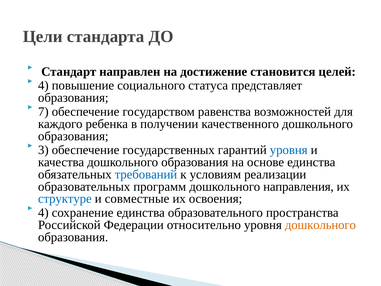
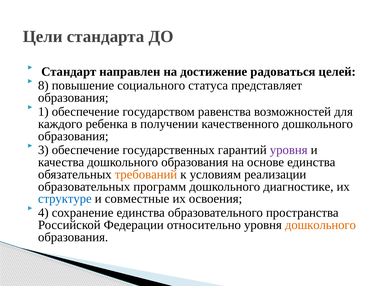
становится: становится -> радоваться (283, 72)
4: 4 -> 8 (43, 85)
7: 7 -> 1 (43, 112)
уровня colour: blue -> purple (289, 150)
требований colour: blue -> orange (146, 174)
направления: направления -> диагностике (298, 186)
